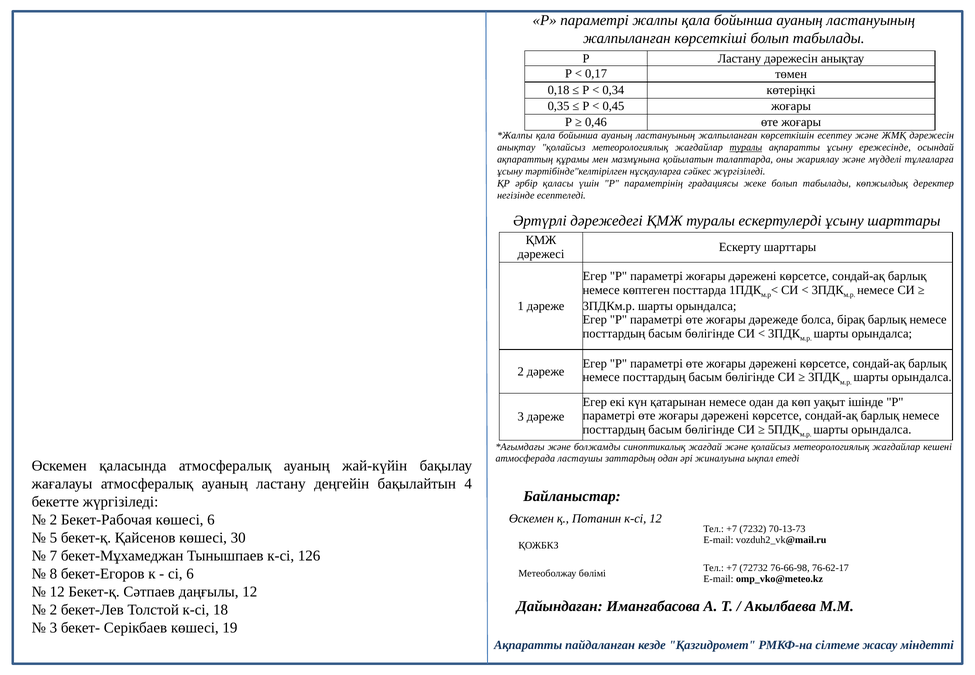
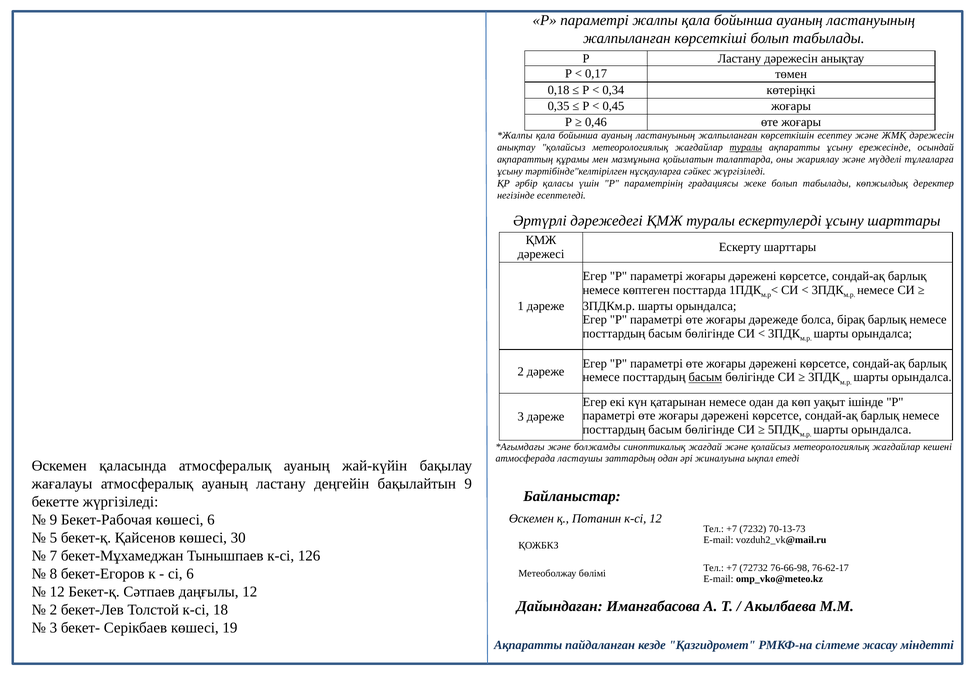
басым underline: none -> present (705, 377)
бақылайтын 4: 4 -> 9 (468, 484)
2: 2 -> 9 (53, 520)
